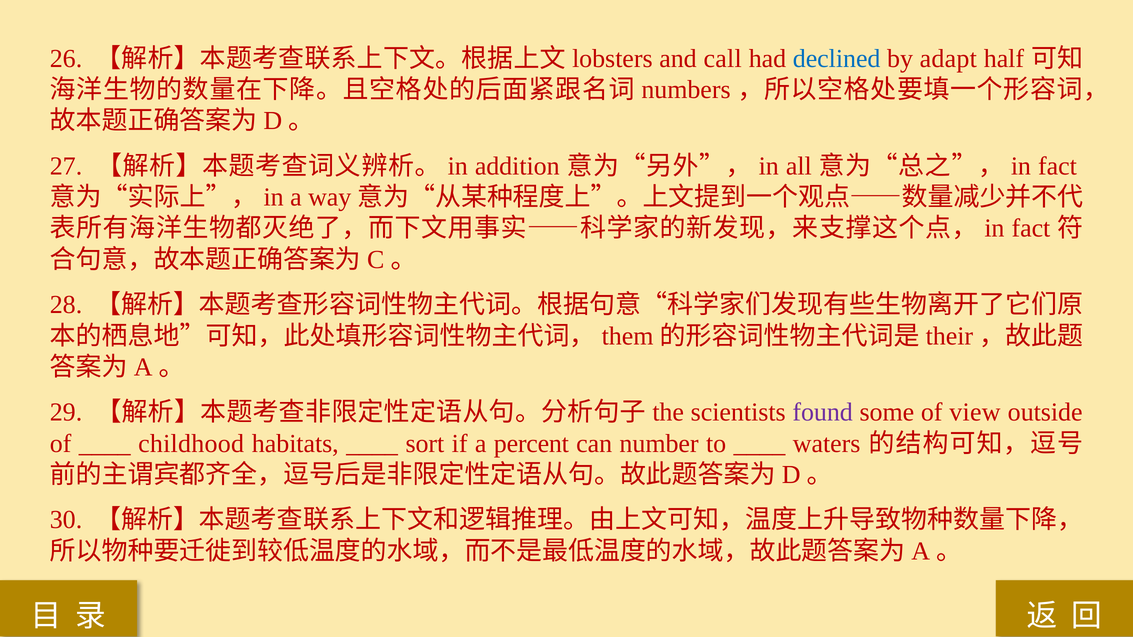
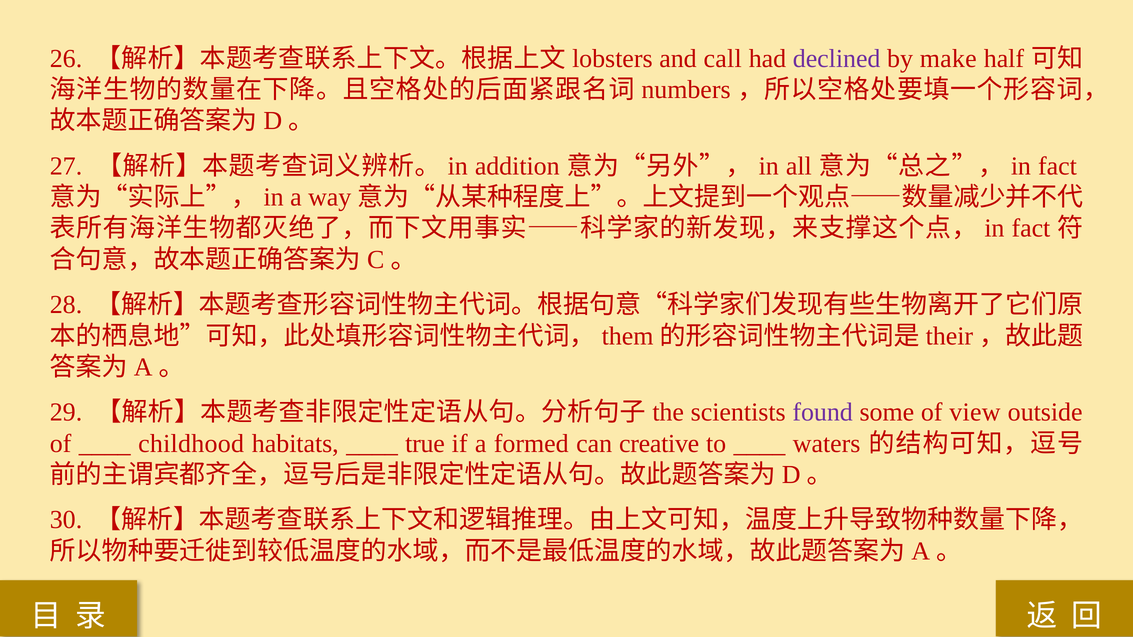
declined colour: blue -> purple (837, 59)
adapt: adapt -> make (948, 59)
sort: sort -> true (425, 444)
percent: percent -> formed (531, 444)
number: number -> creative (659, 444)
